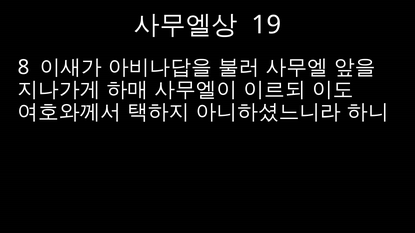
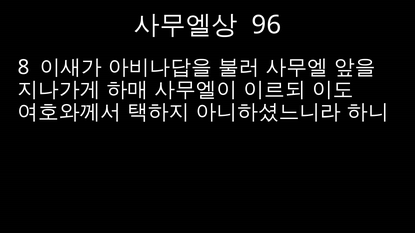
19: 19 -> 96 (266, 25)
